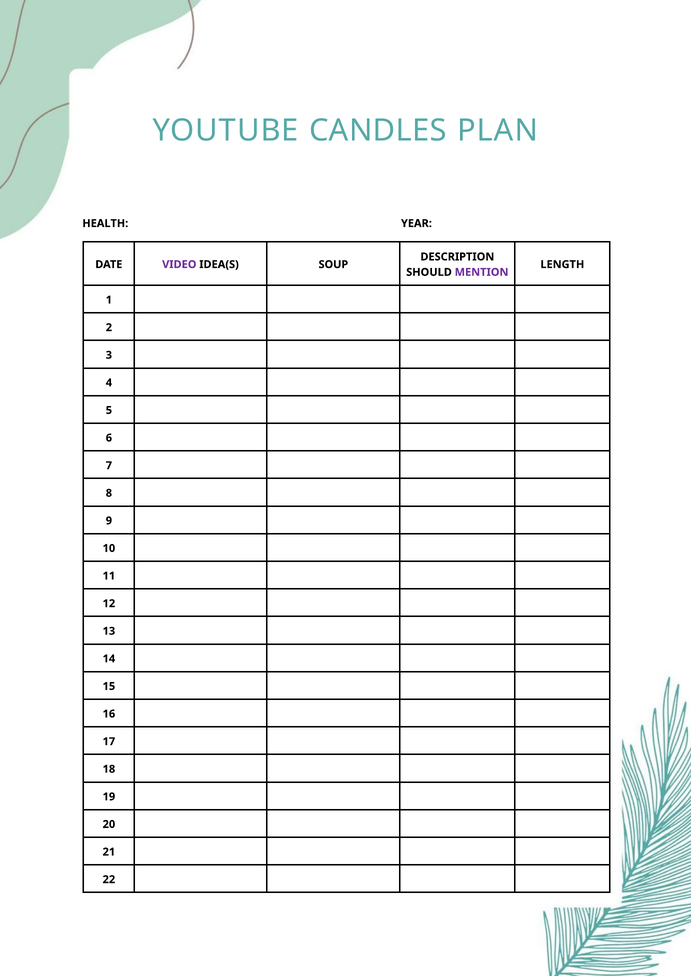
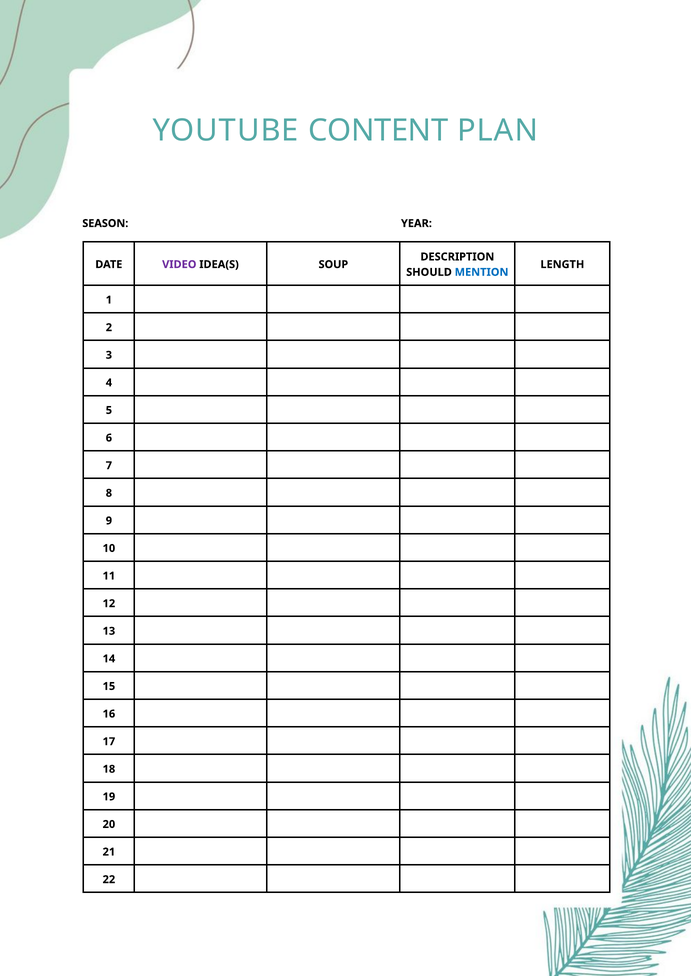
CANDLES: CANDLES -> CONTENT (378, 131)
HEALTH: HEALTH -> SEASON (105, 224)
MENTION colour: purple -> blue (482, 272)
